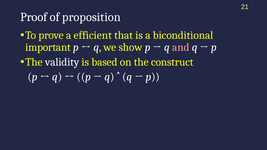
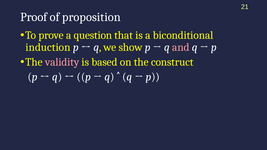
efficient: efficient -> question (93, 35)
important: important -> induction (48, 47)
validity colour: white -> pink (62, 62)
